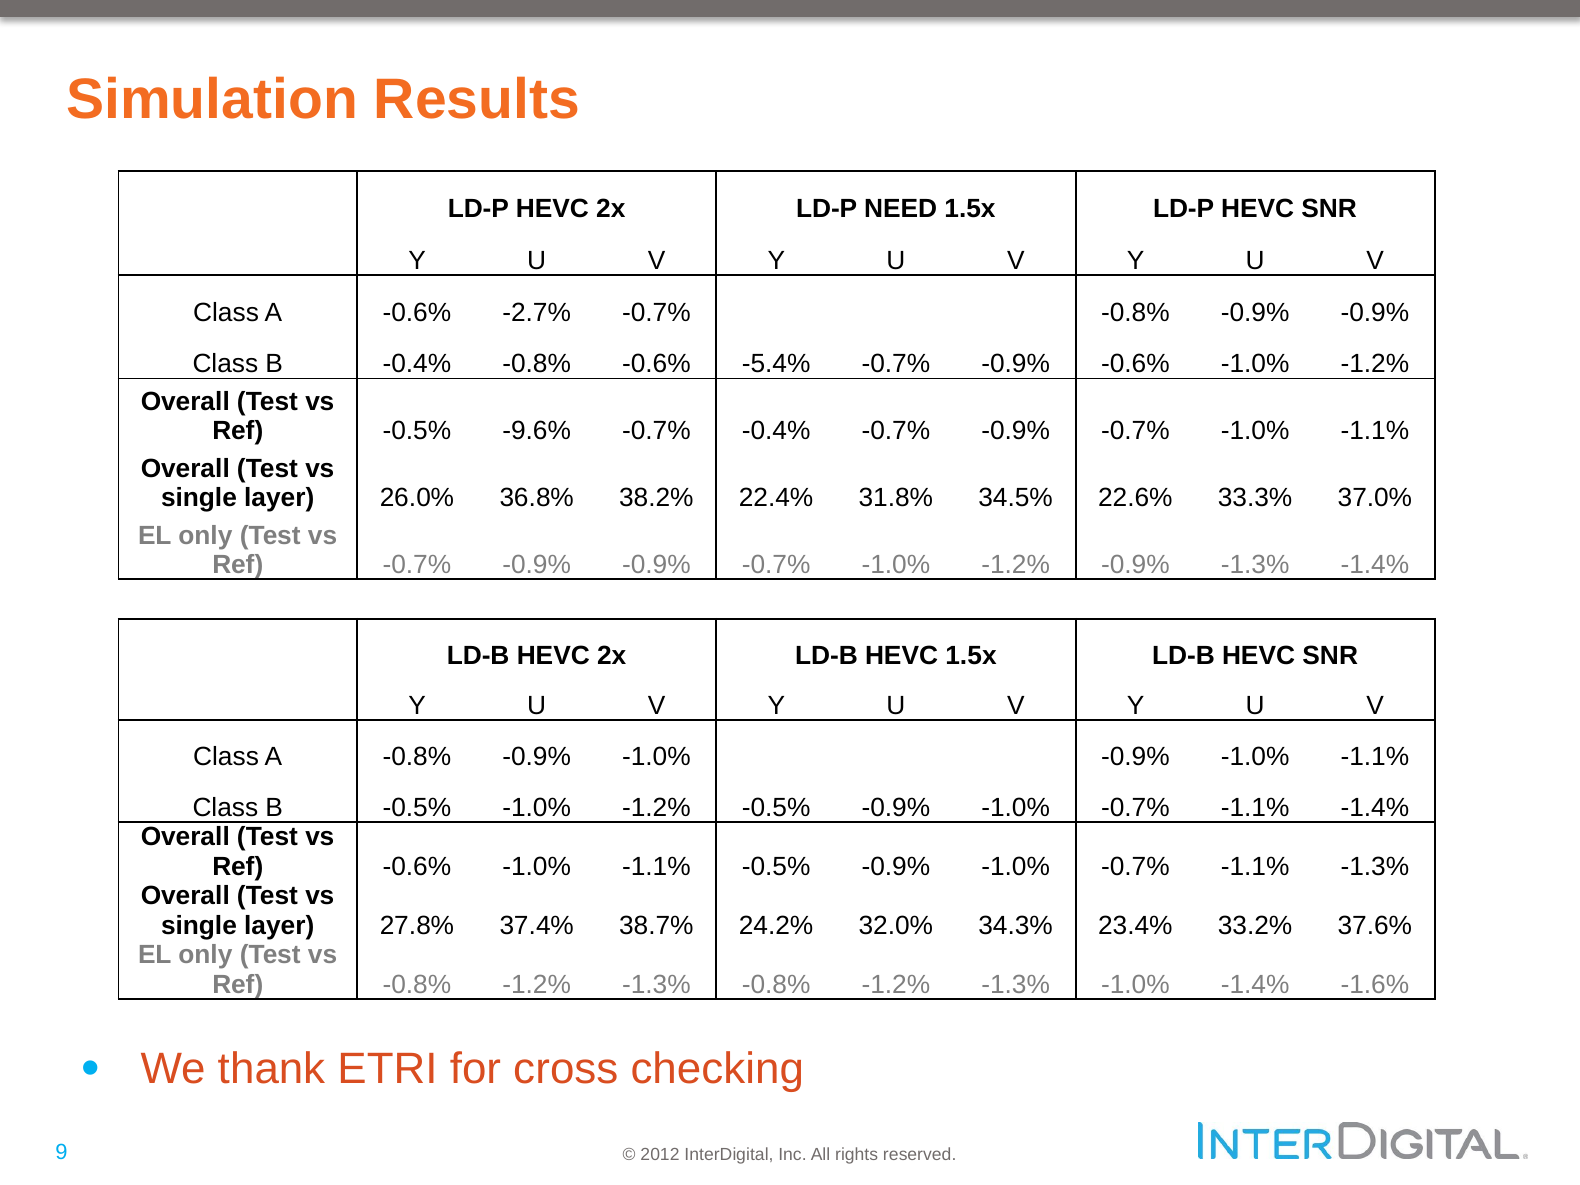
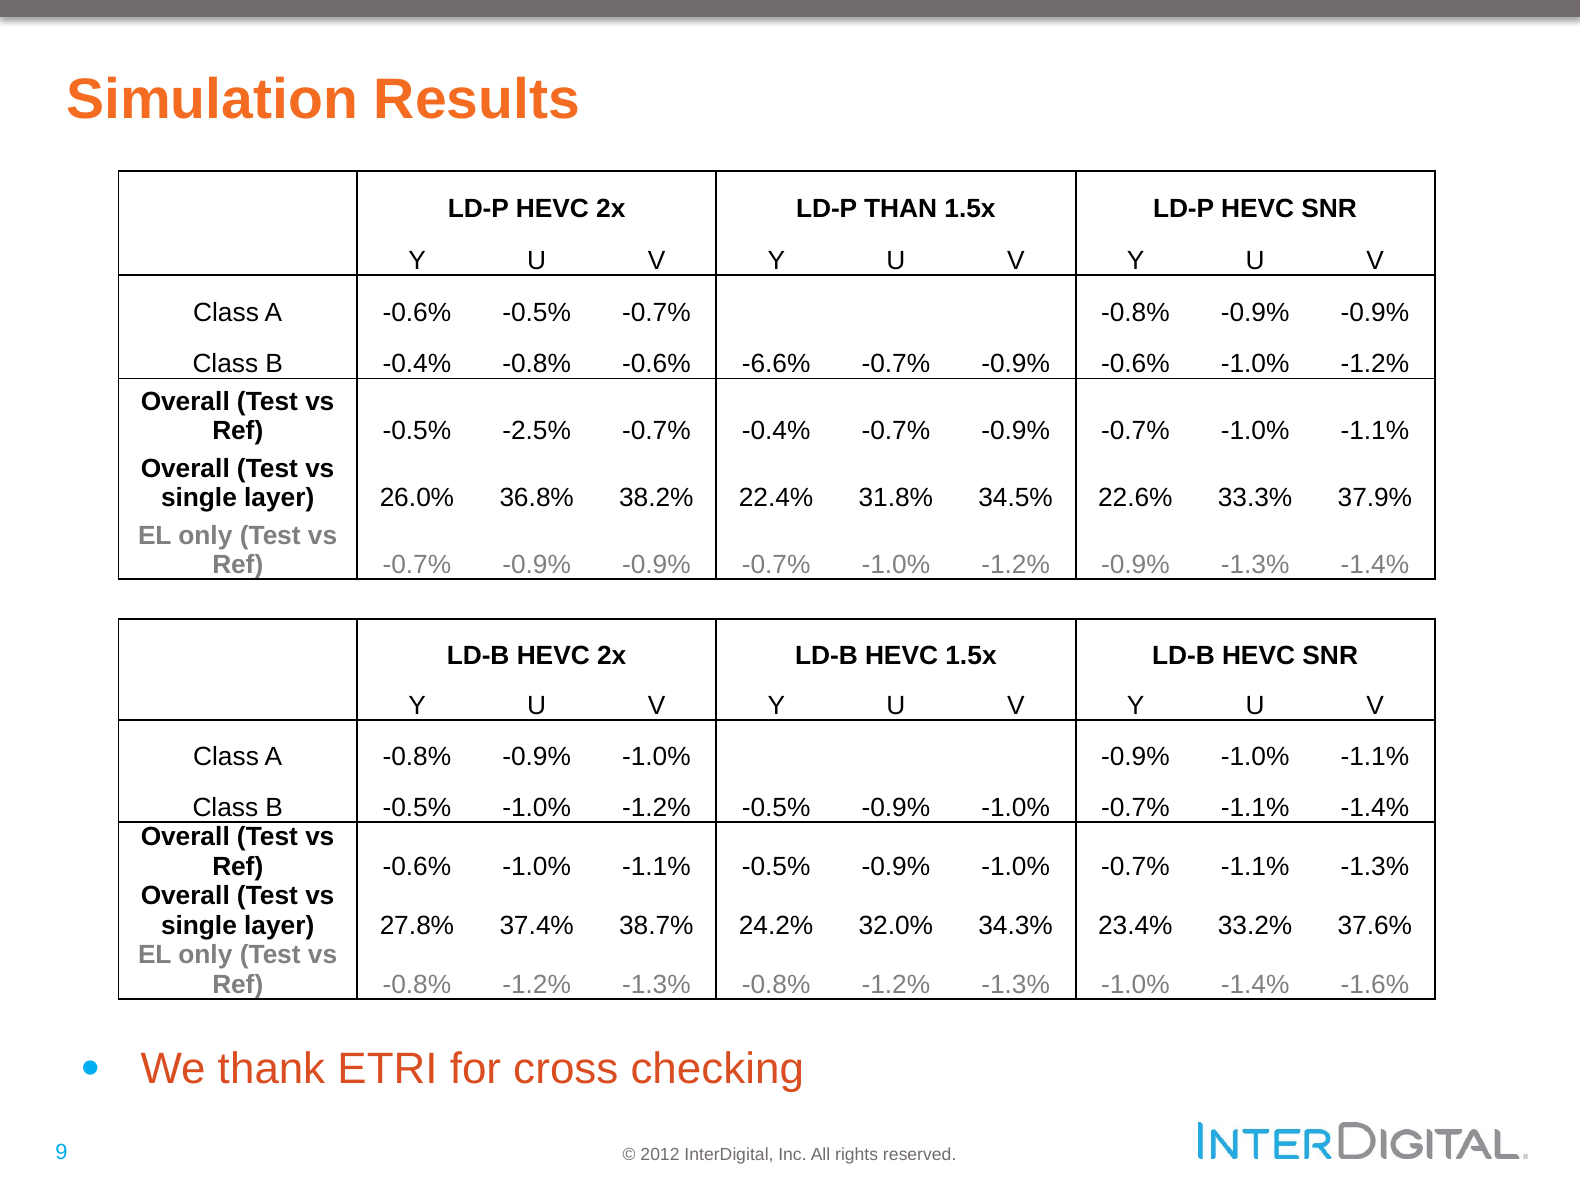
NEED: NEED -> THAN (901, 209)
-0.6% -2.7%: -2.7% -> -0.5% (537, 312)
-5.4%: -5.4% -> -6.6% (776, 364)
-9.6%: -9.6% -> -2.5% (537, 431)
37.0%: 37.0% -> 37.9% (1375, 498)
